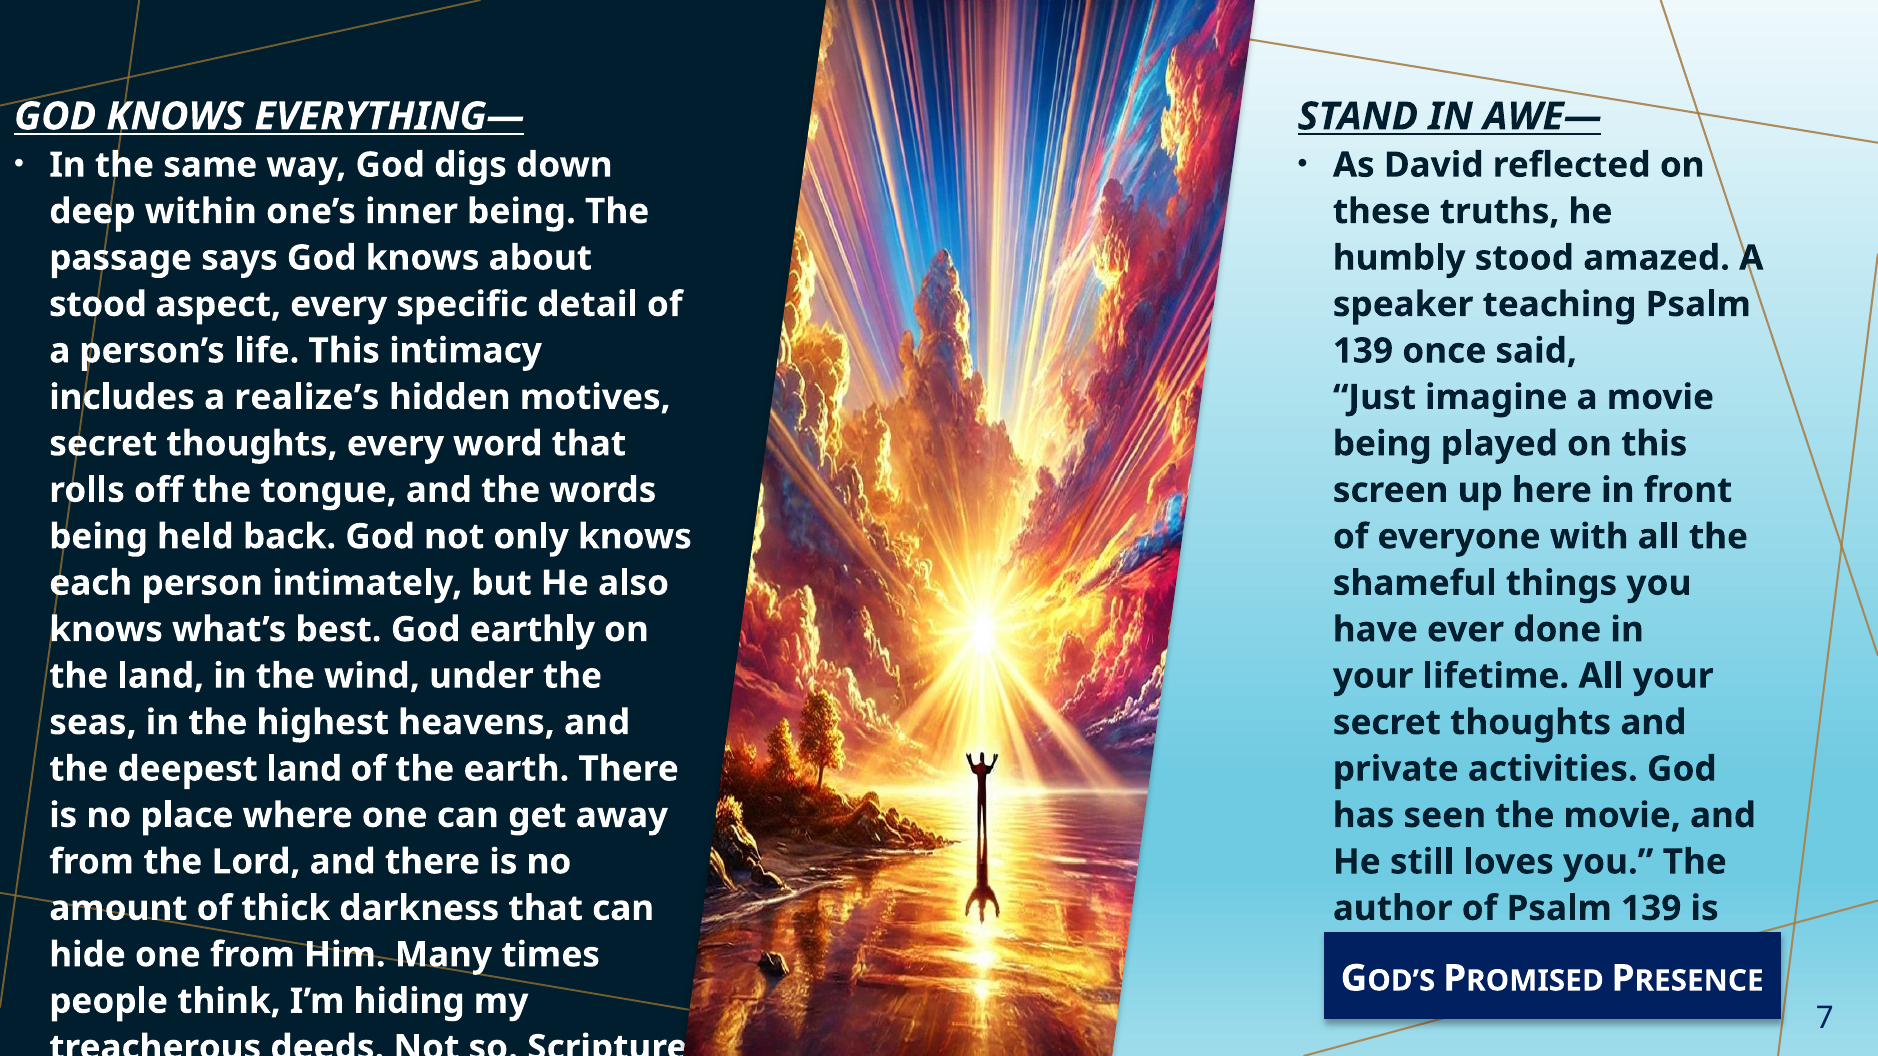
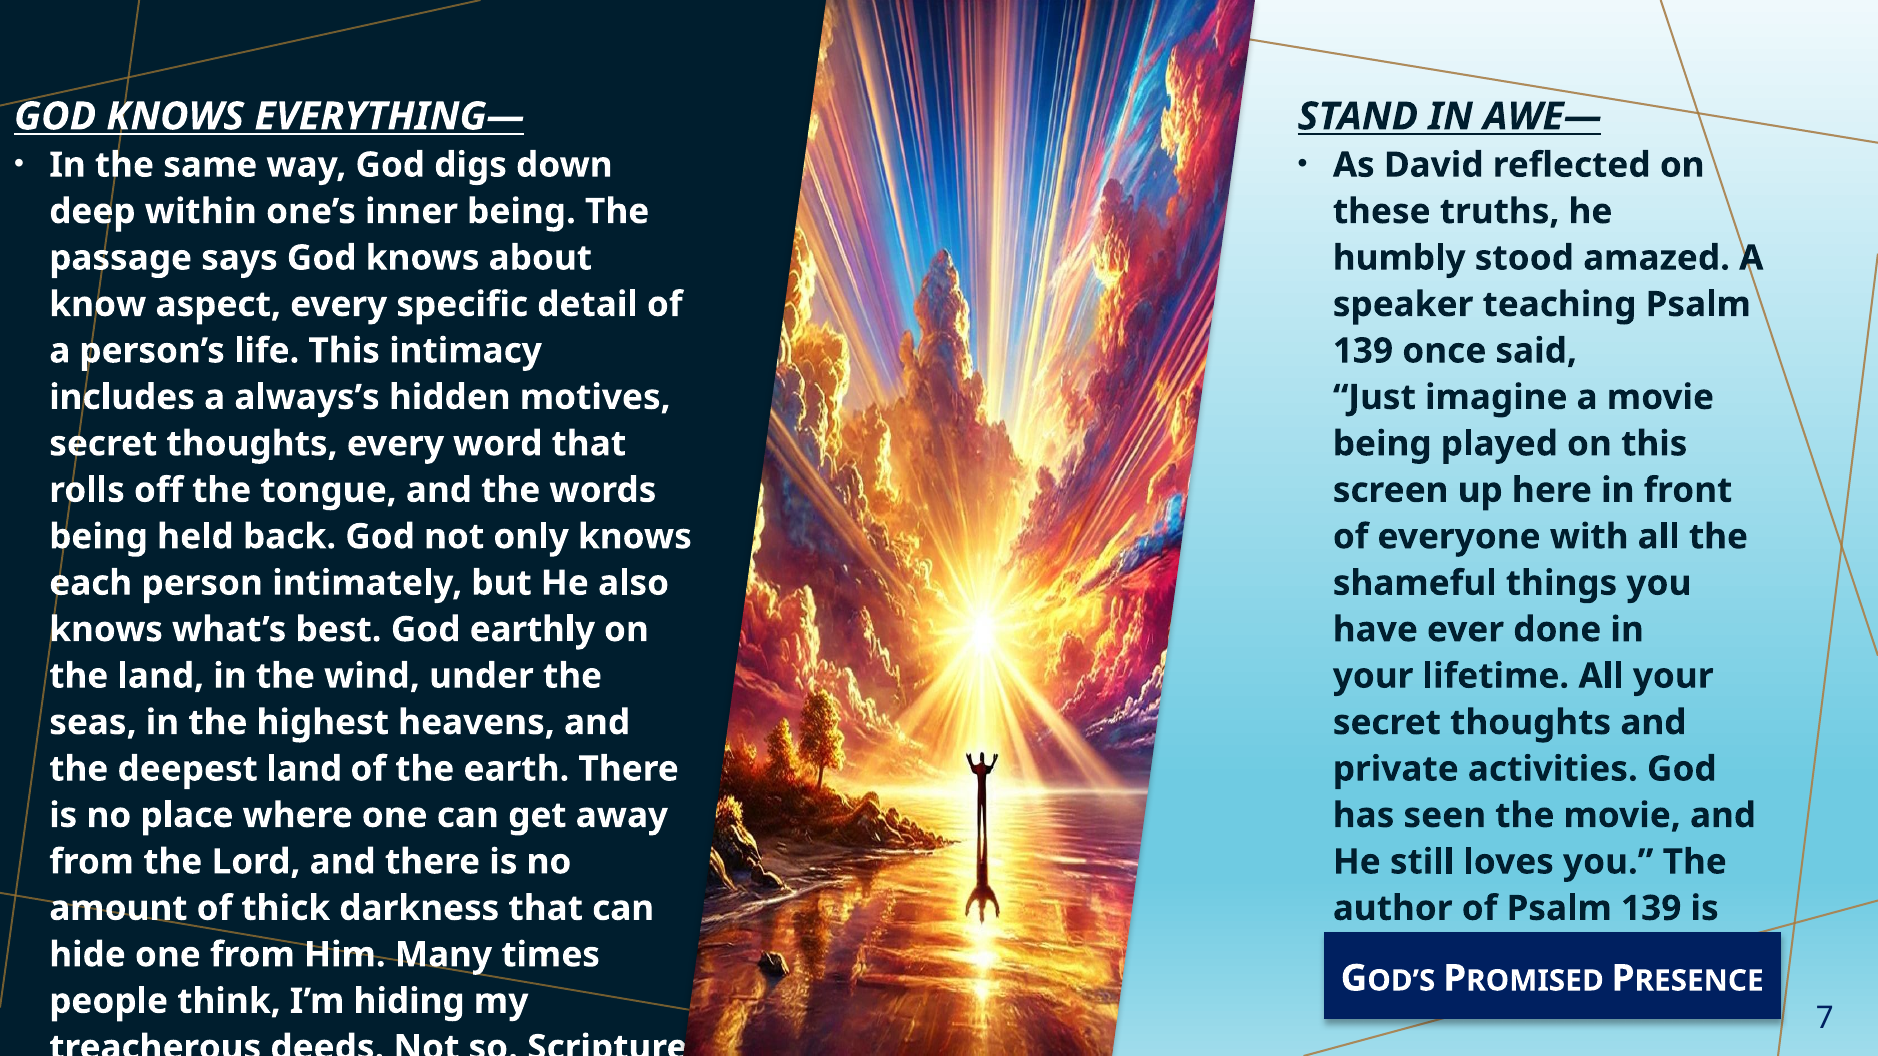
stood: stood -> know (98, 305)
realize’s: realize’s -> always’s (307, 397)
